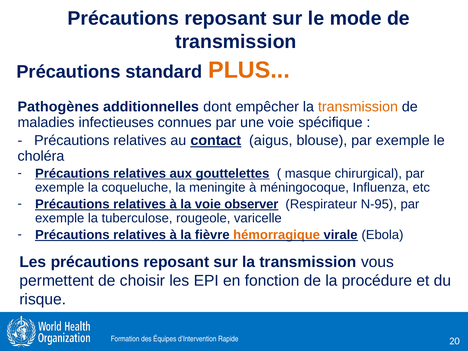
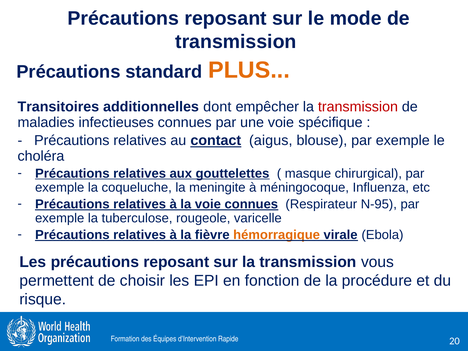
Pathogènes: Pathogènes -> Transitoires (58, 107)
transmission colour: orange -> red (358, 107)
voie observer: observer -> connues (251, 204)
